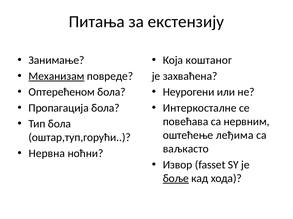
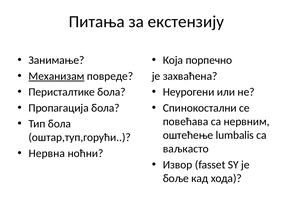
коштаног: коштаног -> порпечно (209, 60)
Оптерећеном: Оптерећеном -> Перисталтике (62, 92)
Интеркосталне: Интеркосталне -> Спинокостални (200, 108)
леђима: леђима -> lumbalis (235, 136)
боље underline: present -> none (176, 179)
